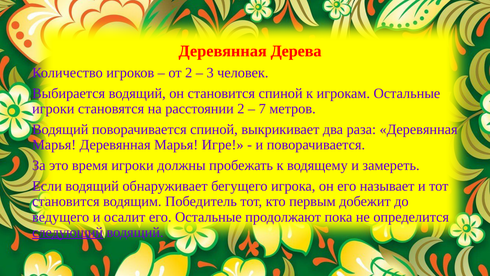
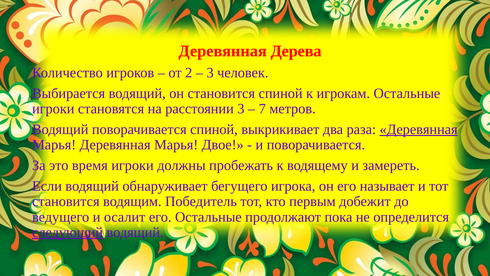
расстоянии 2: 2 -> 3 (241, 109)
Деревянная underline: none -> present (419, 129)
Игре: Игре -> Двое (223, 145)
